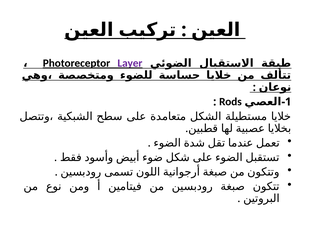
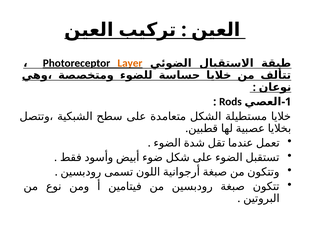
Layer colour: purple -> orange (130, 63)
